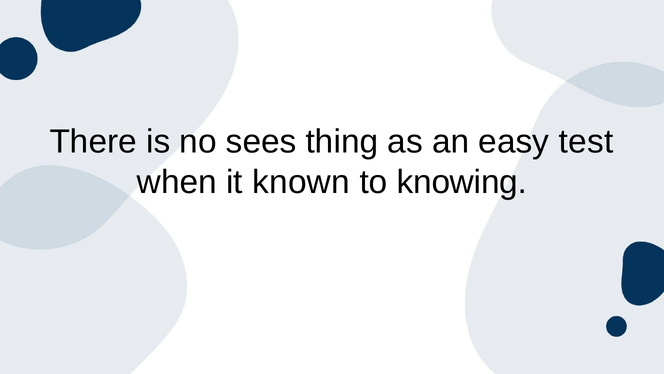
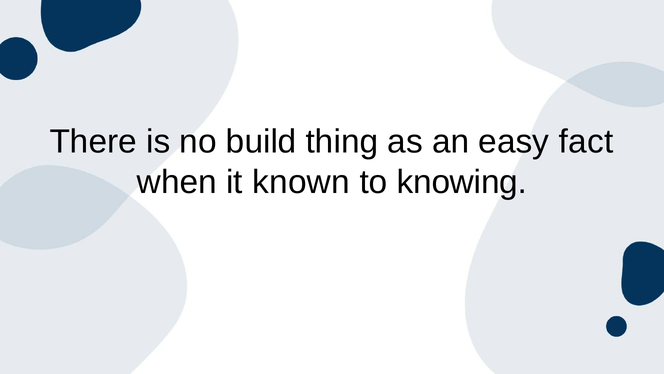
sees: sees -> build (261, 142)
test: test -> fact (586, 142)
